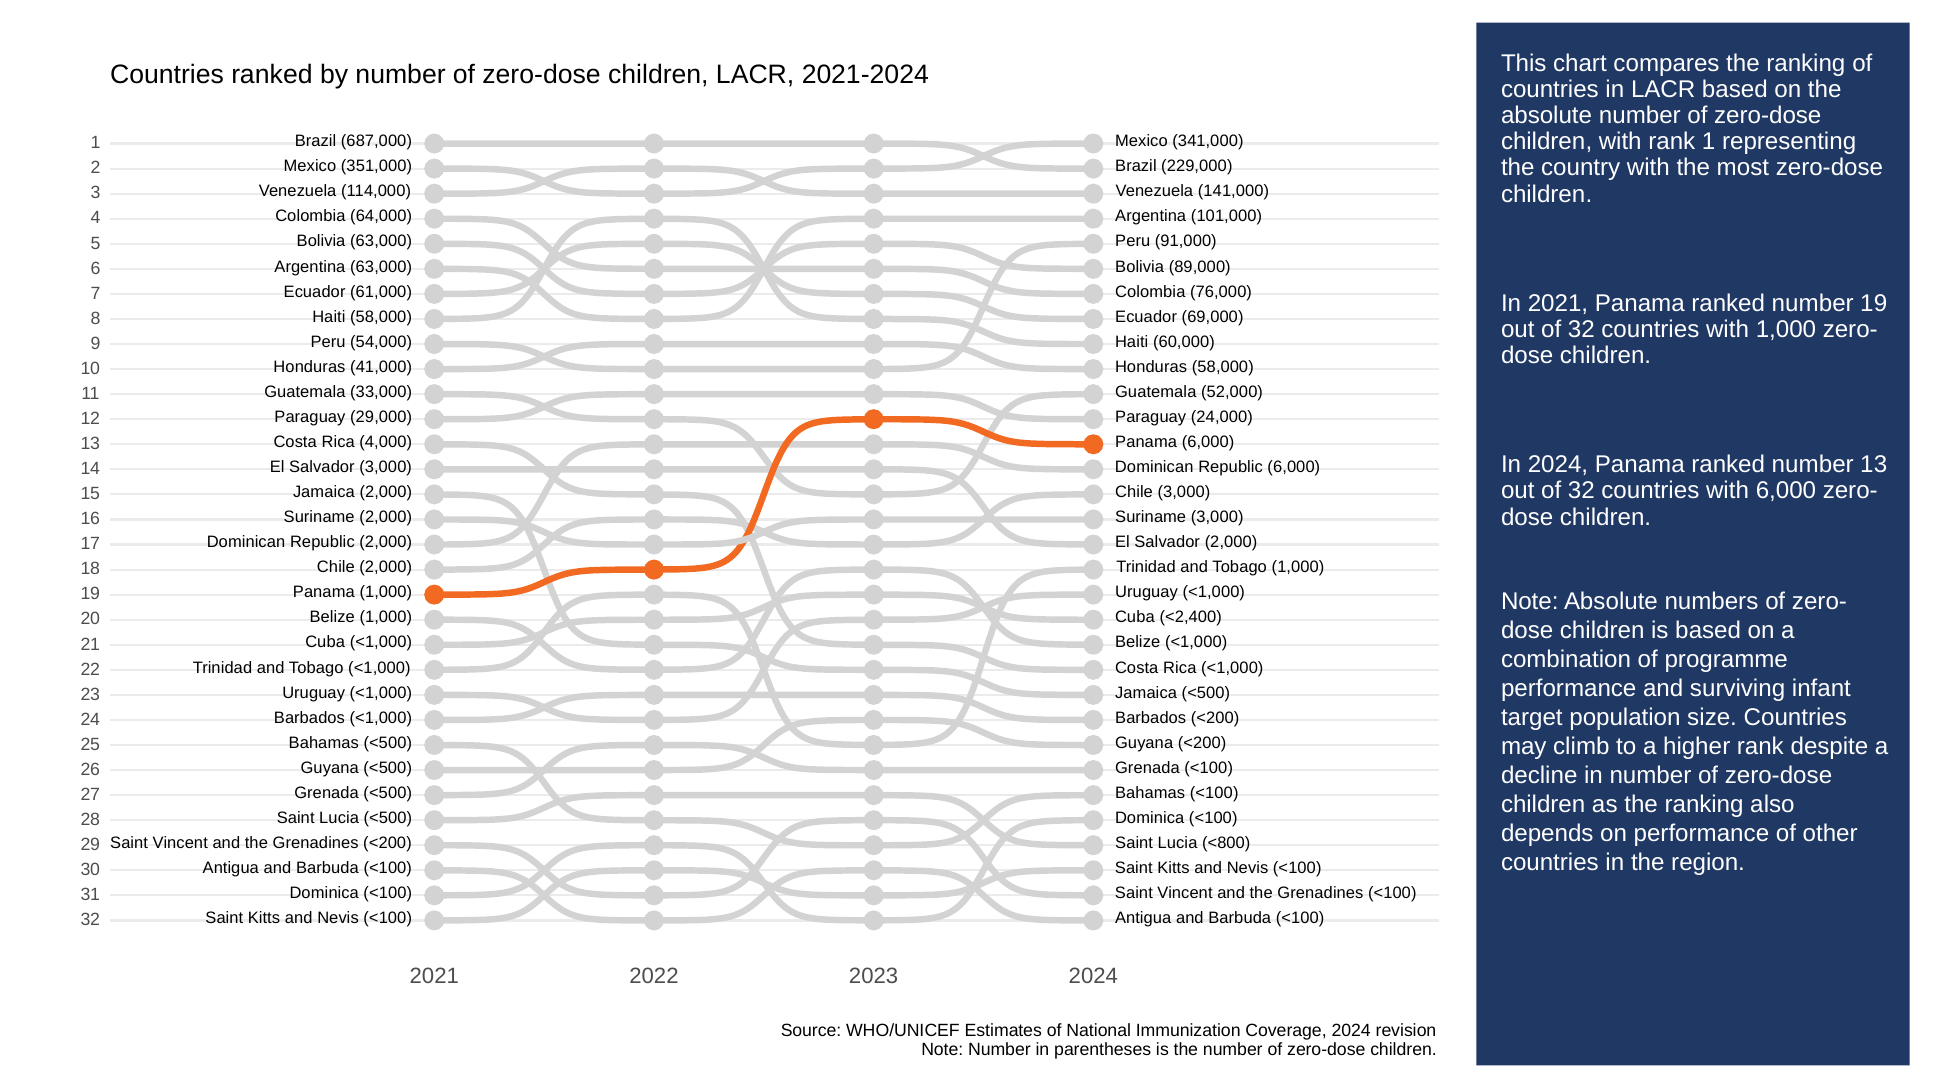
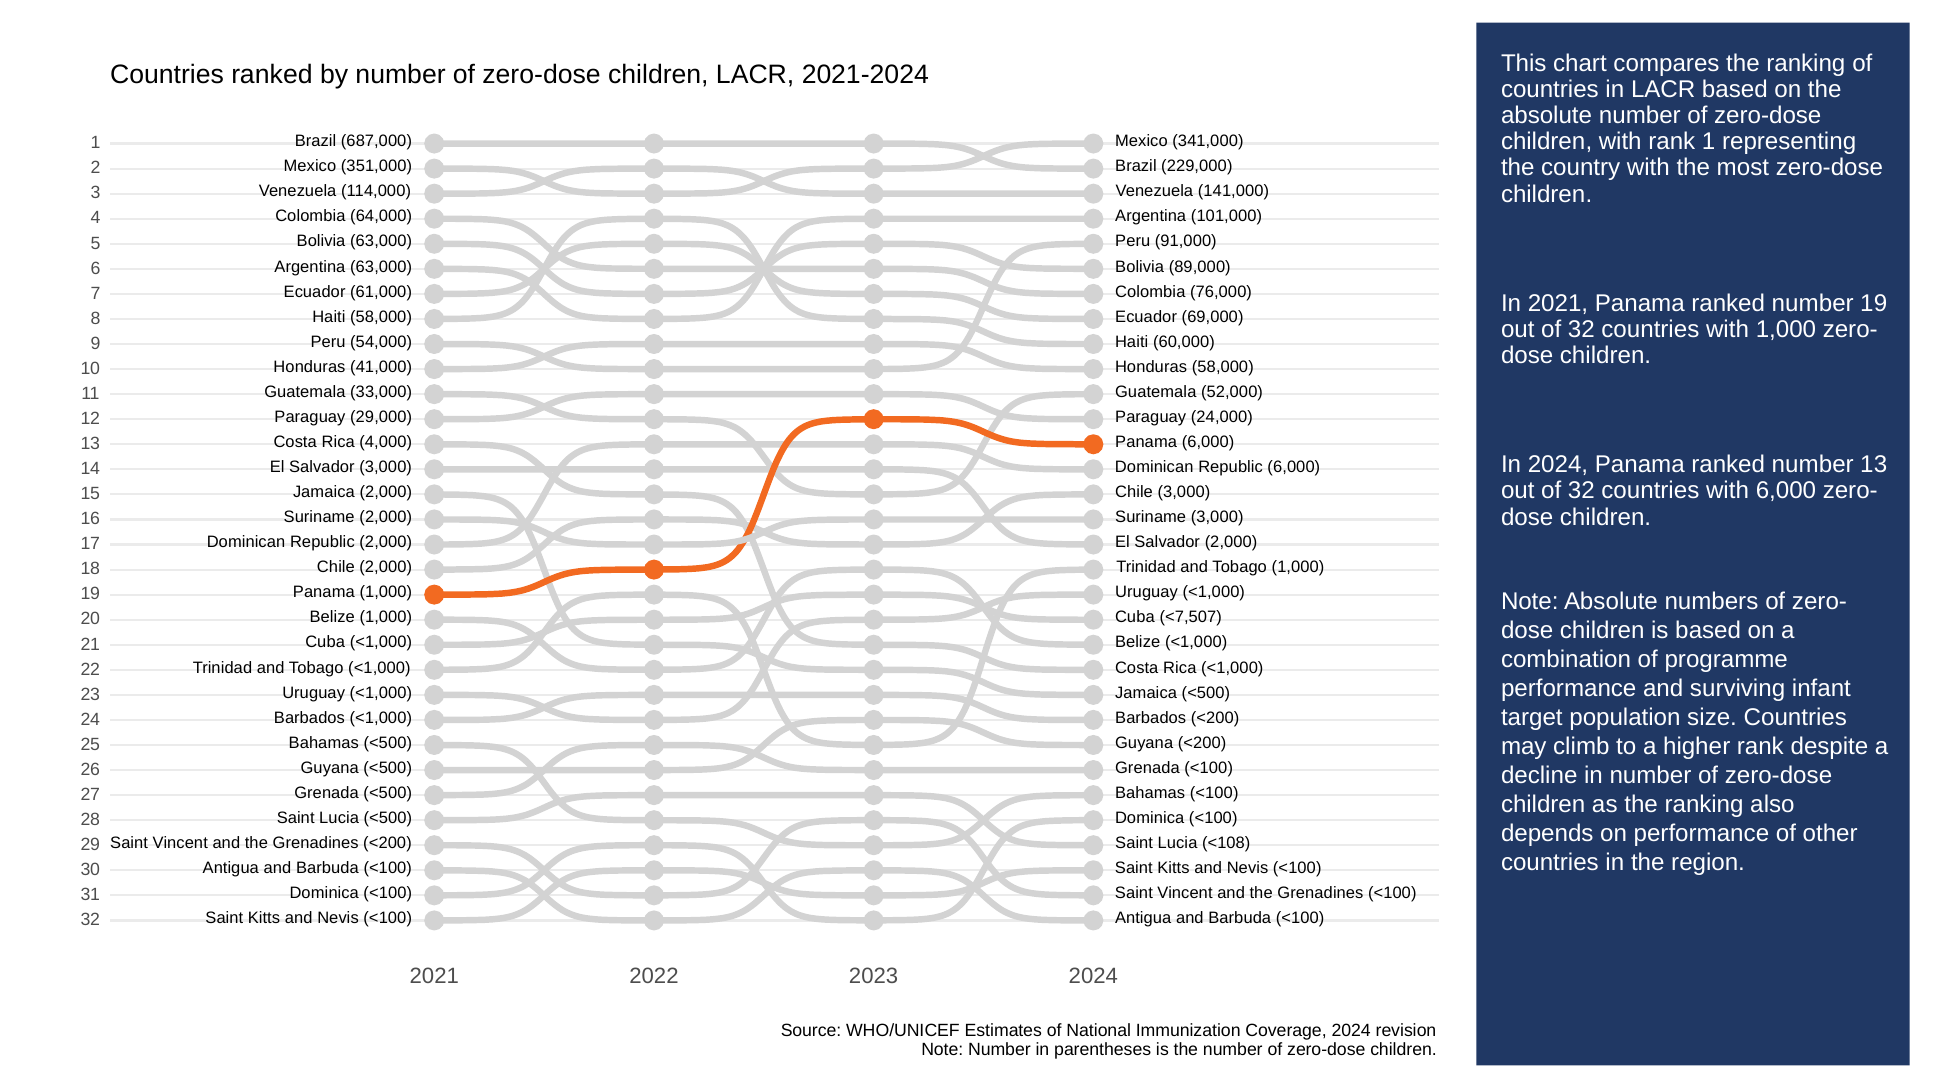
<2,400: <2,400 -> <7,507 (1191, 617)
<800: <800 -> <108 (1226, 843)
